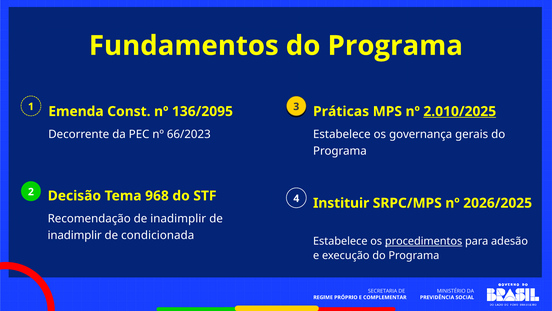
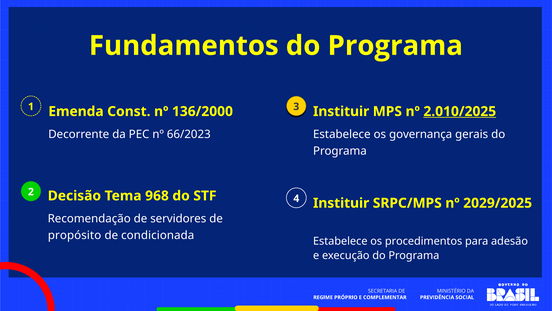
136/2095: 136/2095 -> 136/2000 (202, 111)
Práticas: Práticas -> Instituir (341, 111)
2026/2025: 2026/2025 -> 2029/2025 (498, 203)
Recomendação de inadimplir: inadimplir -> servidores (178, 218)
inadimplir: inadimplir -> propósito (75, 235)
procedimentos underline: present -> none (424, 241)
